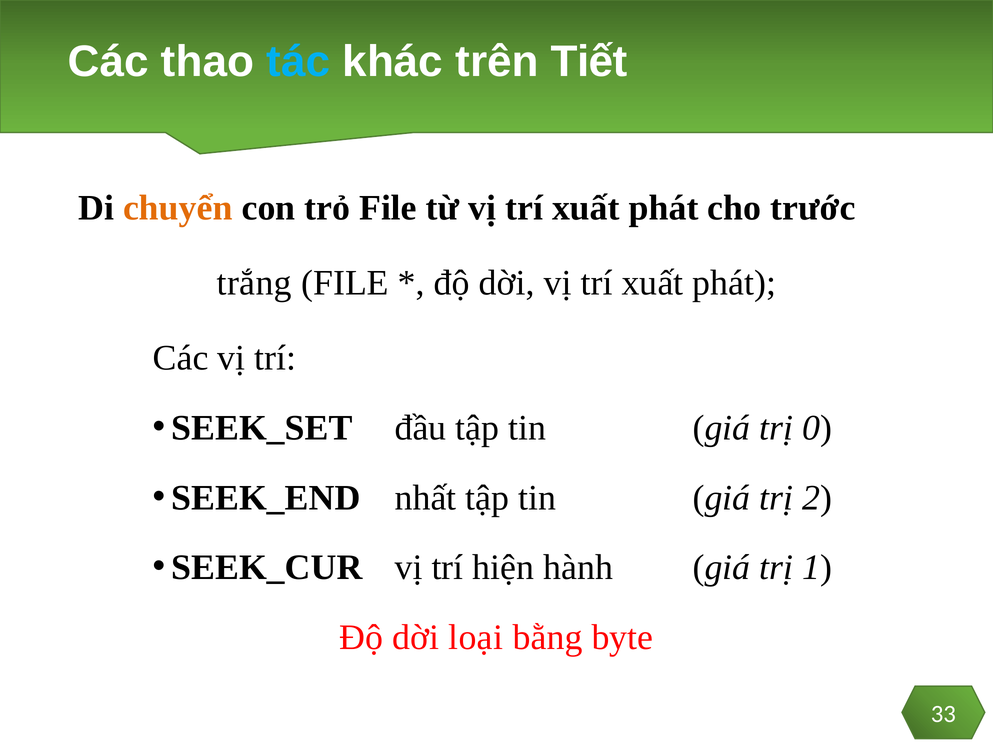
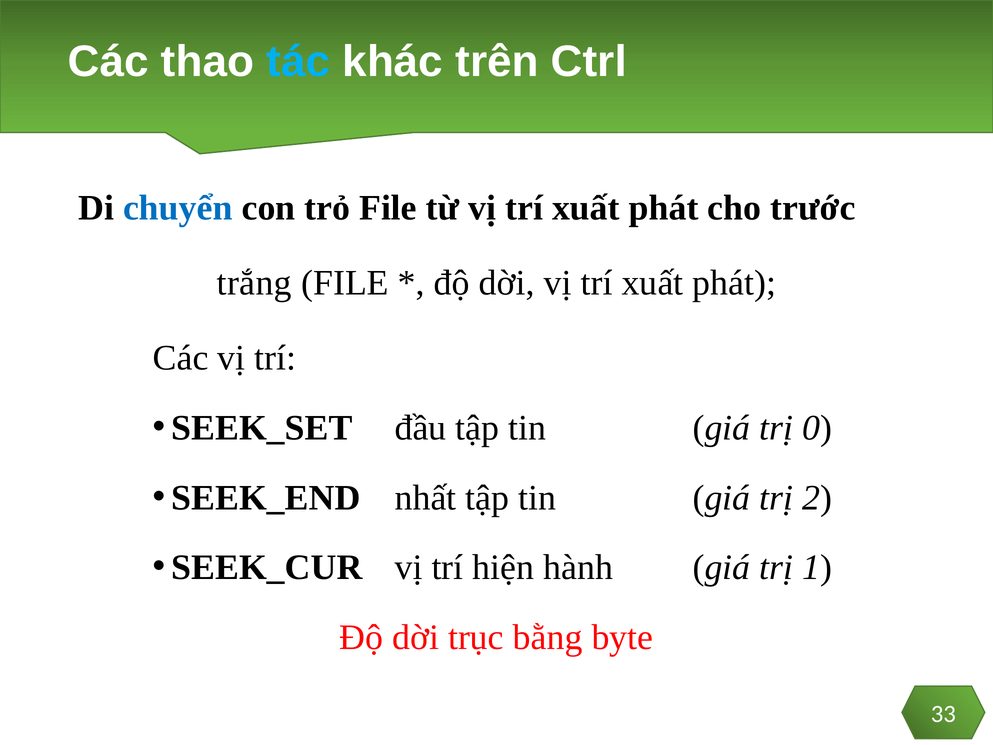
Tiết: Tiết -> Ctrl (589, 62)
chuyển colour: orange -> blue (178, 208)
loại: loại -> trục (476, 637)
